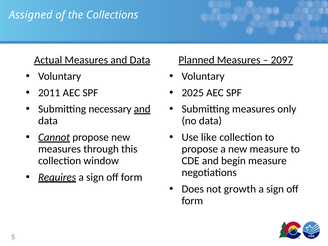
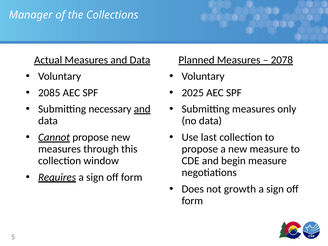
Assigned: Assigned -> Manager (31, 15)
2097: 2097 -> 2078 (282, 60)
2011: 2011 -> 2085 (49, 93)
like: like -> last (209, 137)
